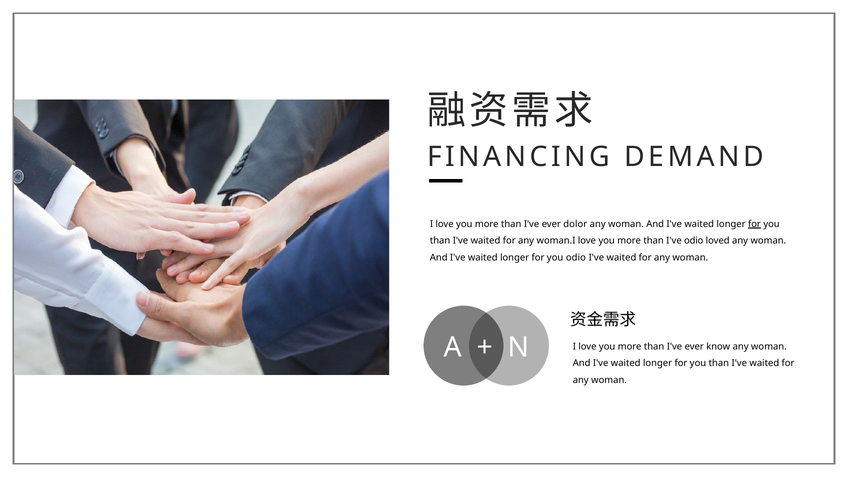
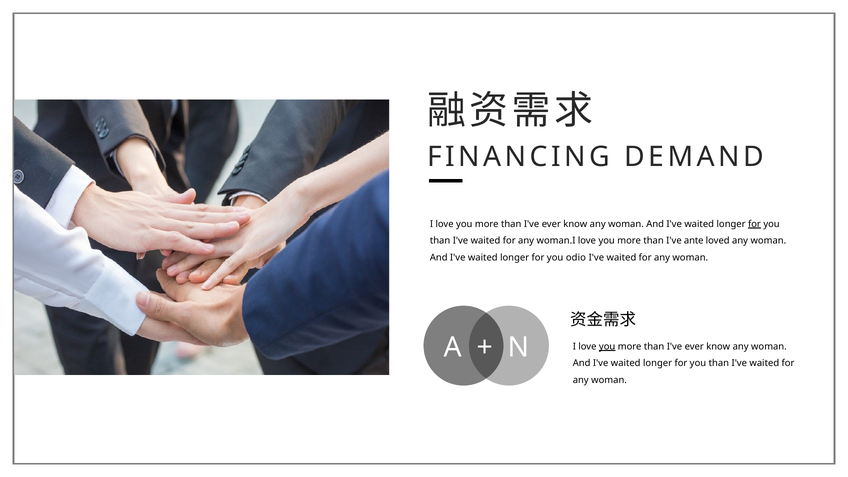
dolor: dolor -> know (575, 224)
I've odio: odio -> ante (694, 241)
you underline: none -> present (607, 346)
